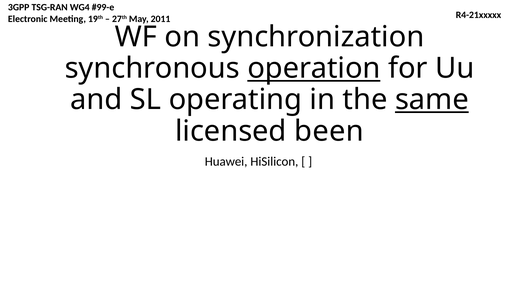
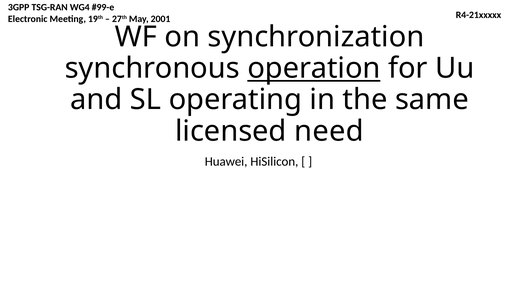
2011: 2011 -> 2001 (161, 19)
same underline: present -> none (432, 100)
been: been -> need (329, 131)
